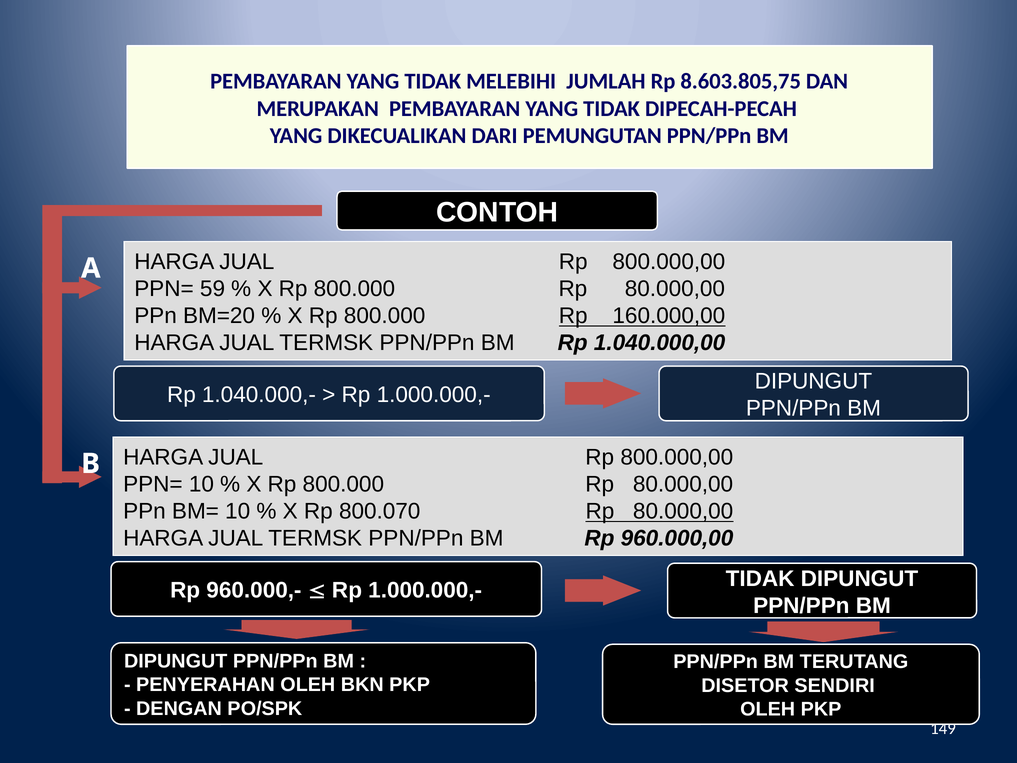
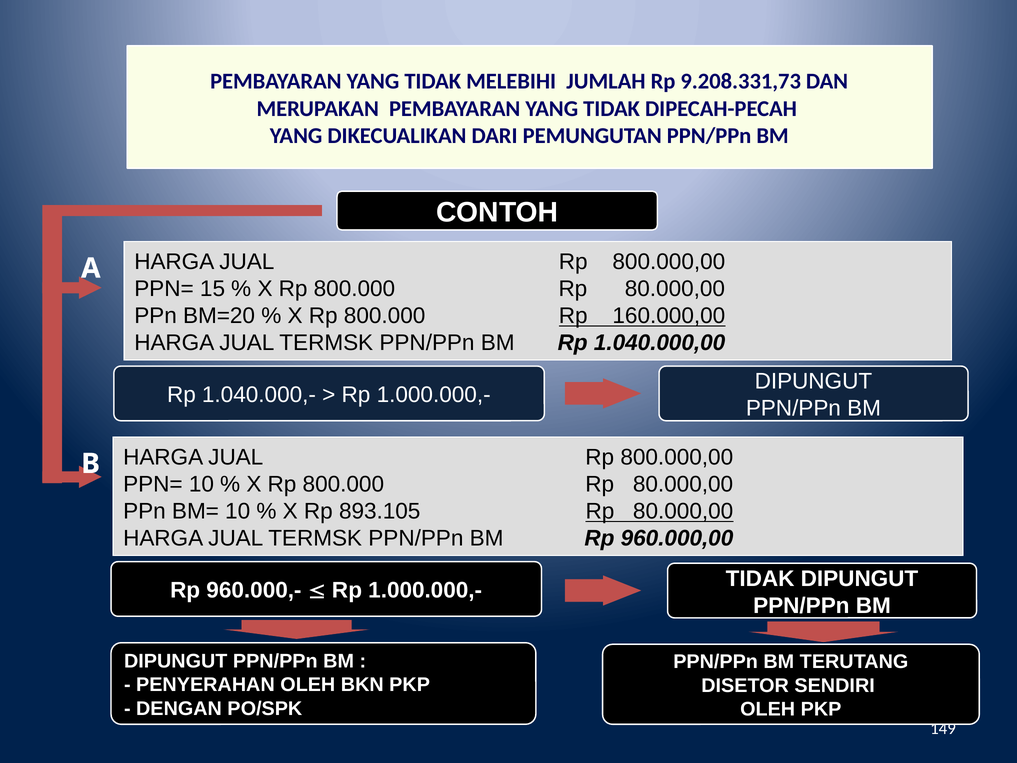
8.603.805,75: 8.603.805,75 -> 9.208.331,73 (741, 81)
59: 59 -> 15 (213, 289)
800.070: 800.070 -> 893.105 (380, 511)
